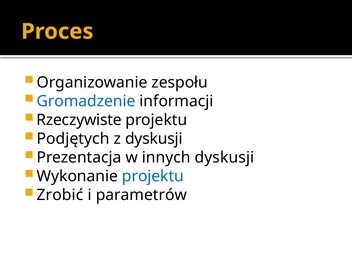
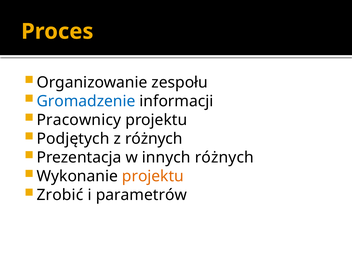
Rzeczywiste: Rzeczywiste -> Pracownicy (79, 120)
z dyskusji: dyskusji -> różnych (154, 139)
innych dyskusji: dyskusji -> różnych (224, 157)
projektu colour: blue -> orange (153, 176)
